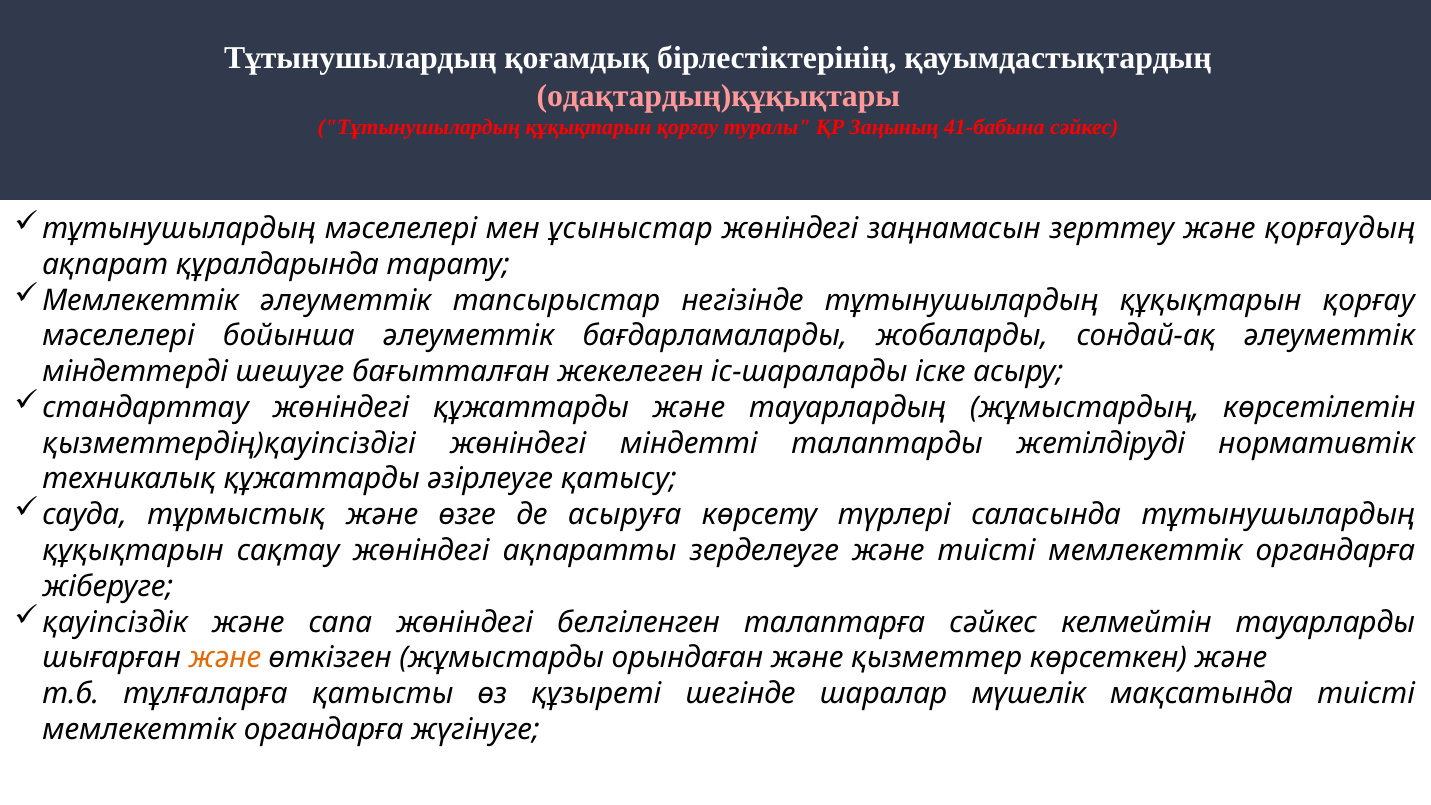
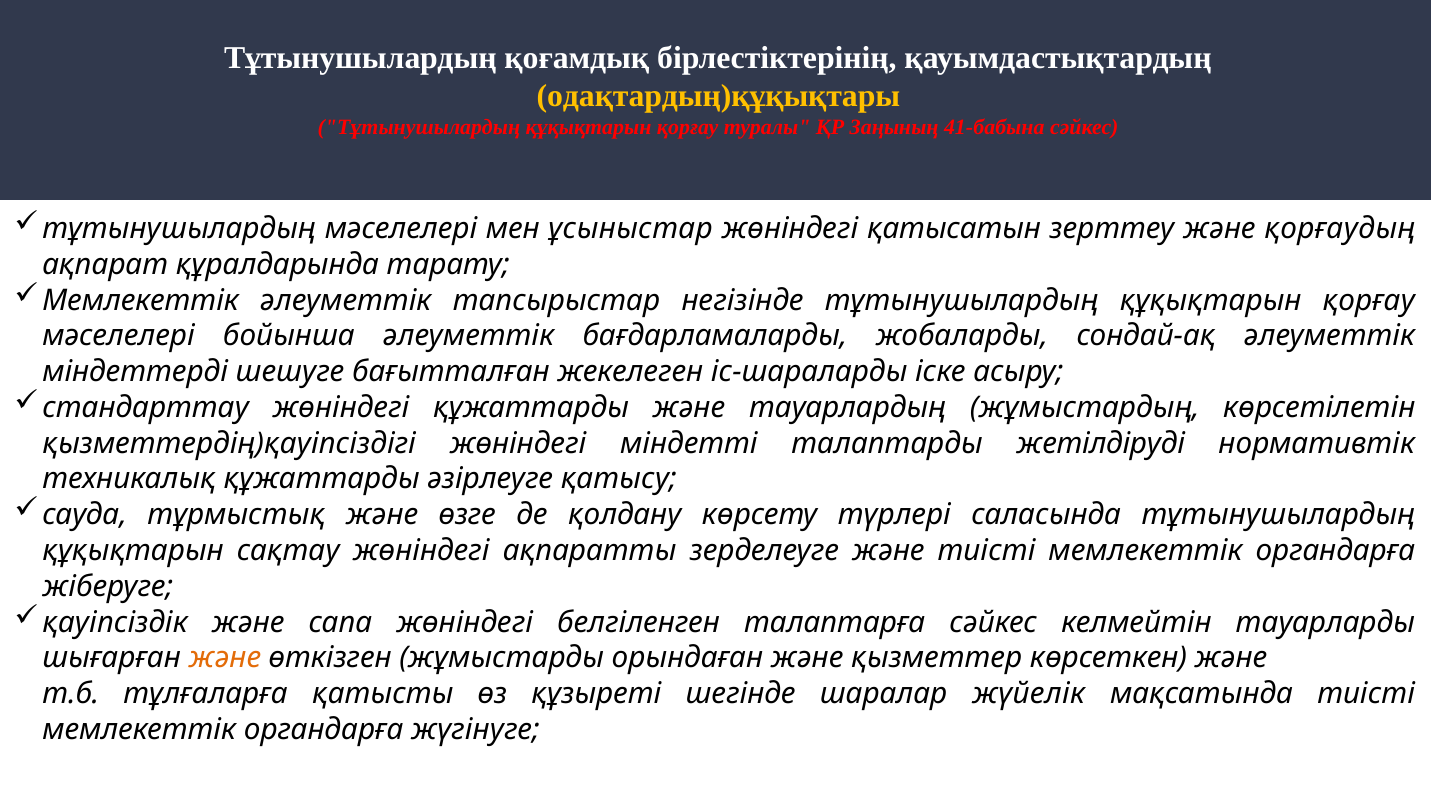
одақтардың)құқықтары colour: pink -> yellow (718, 96)
заңнамасын: заңнамасын -> қатысатын (954, 229)
асыруға: асыруға -> қолдану (625, 515)
мүшелік: мүшелік -> жүйелік (1029, 694)
